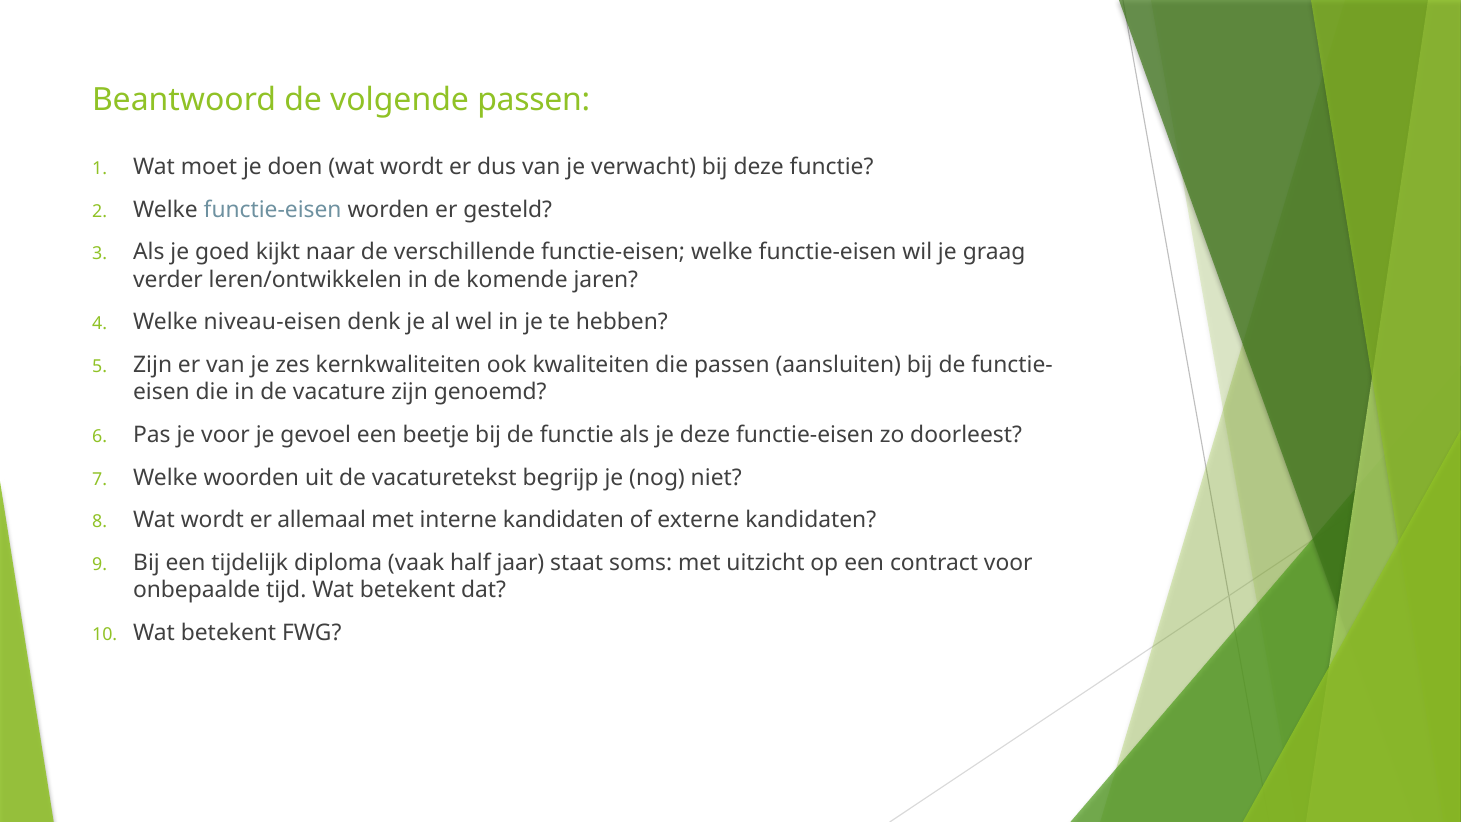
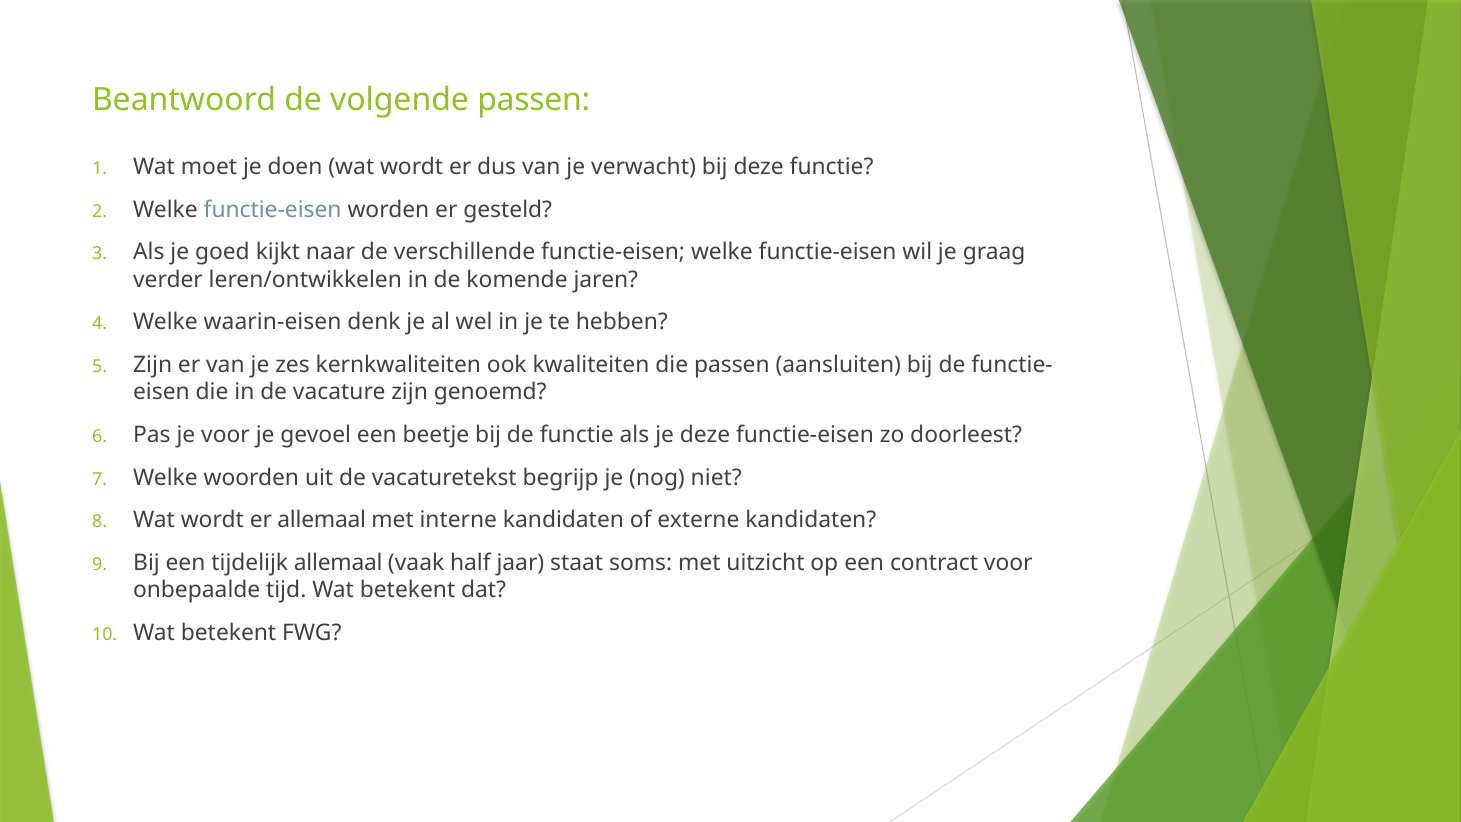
niveau-eisen: niveau-eisen -> waarin-eisen (273, 322)
tijdelijk diploma: diploma -> allemaal (338, 563)
